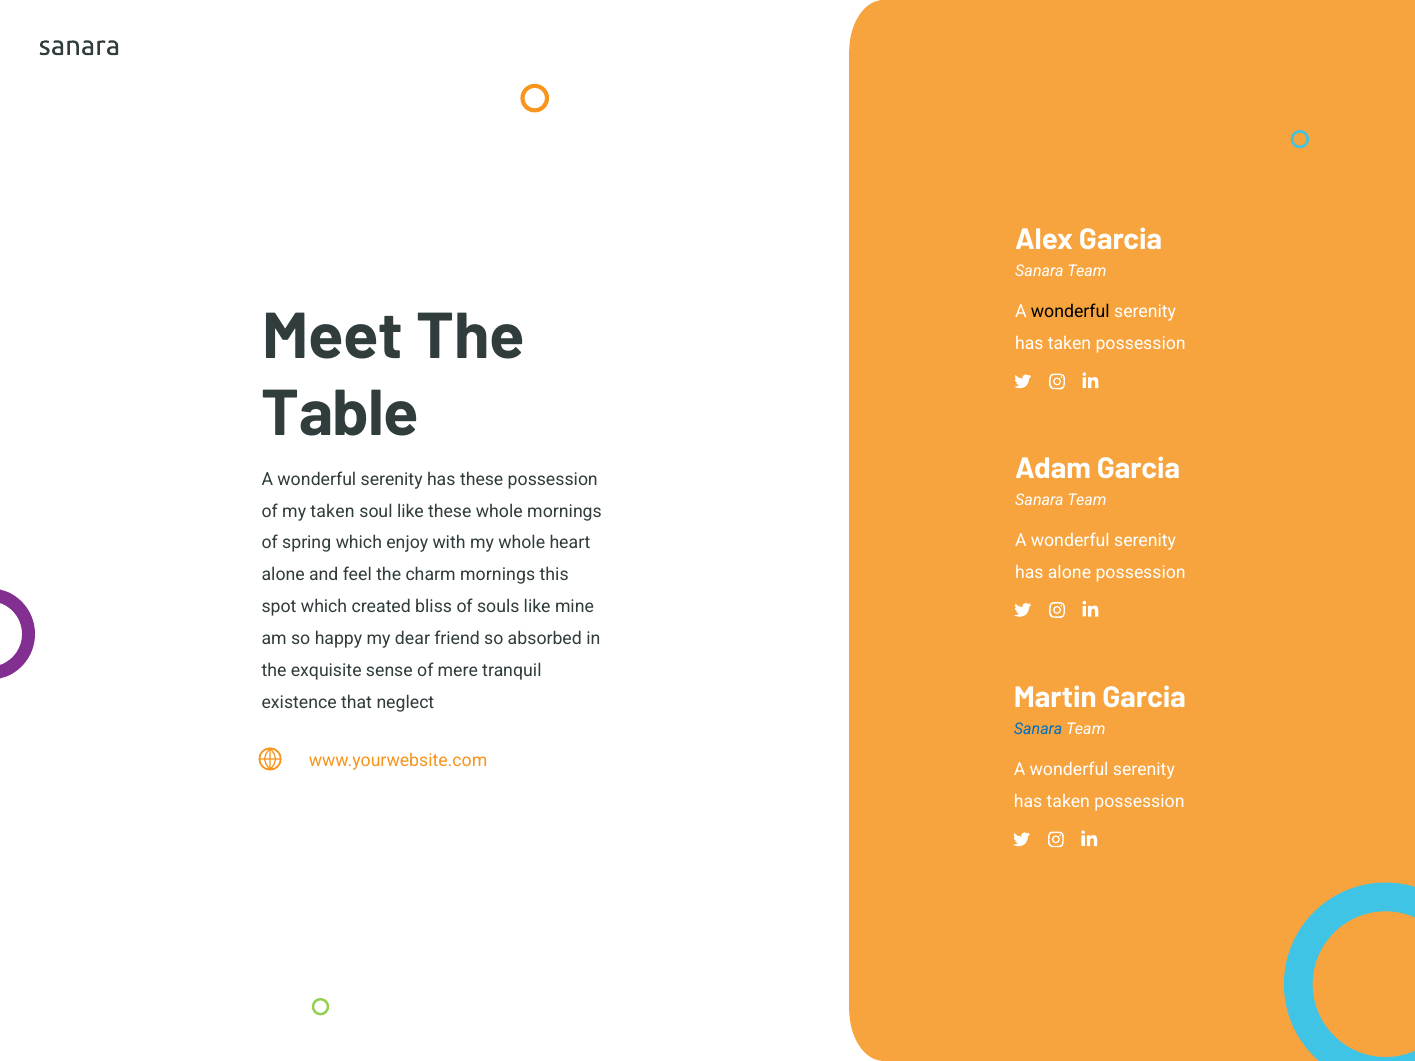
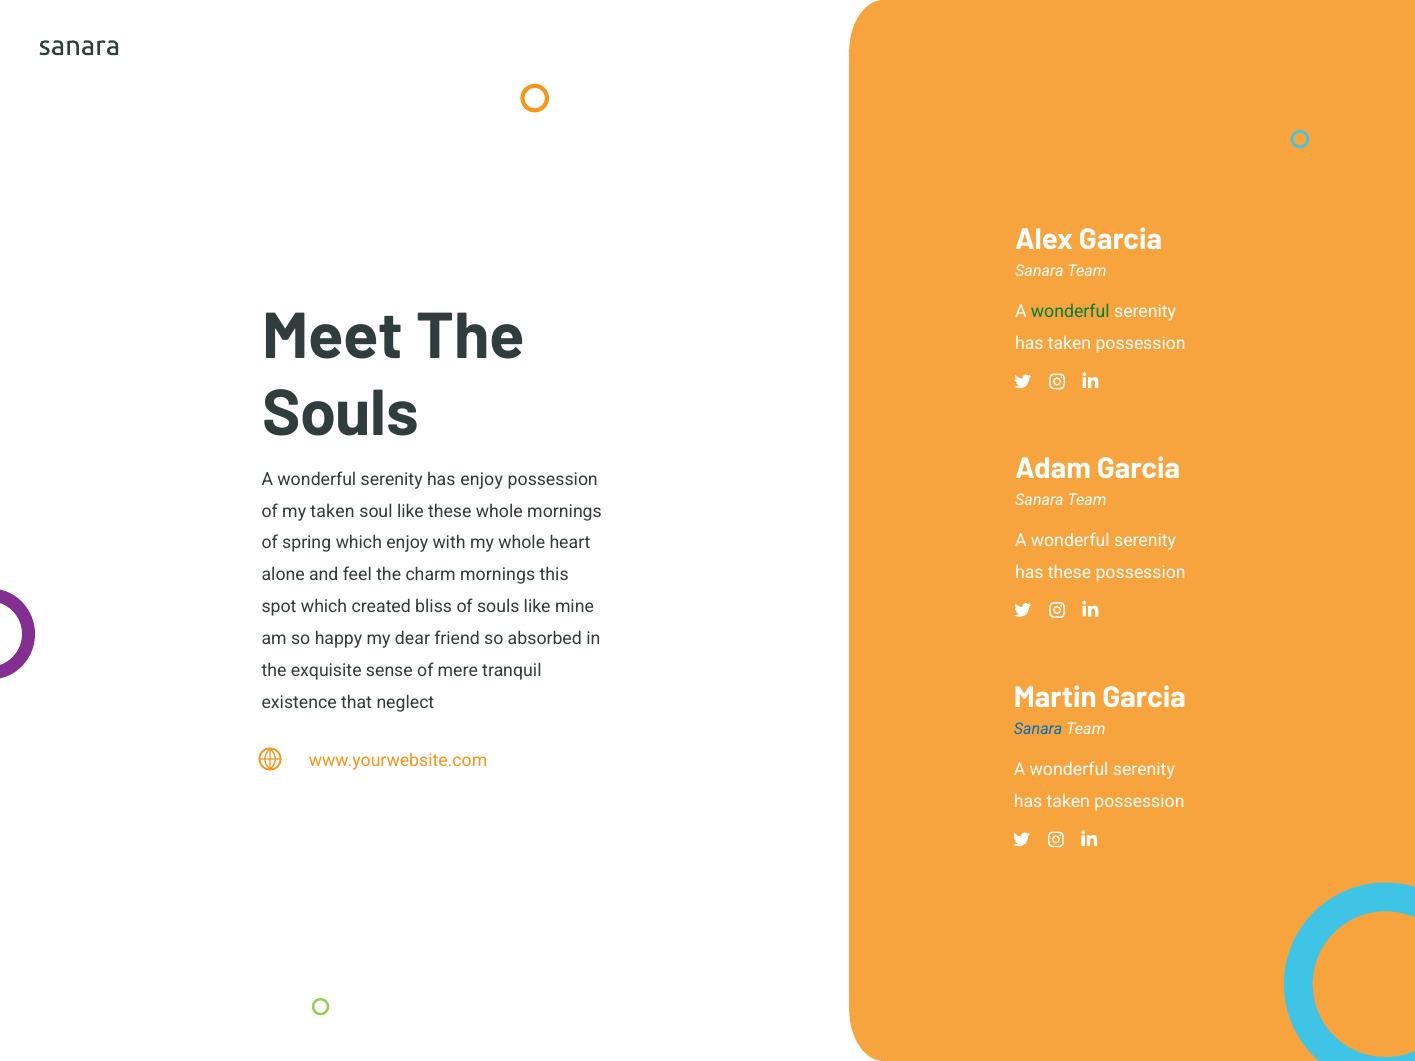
wonderful colour: black -> green (1070, 312)
Table: Table -> Souls (340, 415)
has these: these -> enjoy (482, 479)
has alone: alone -> these (1070, 572)
